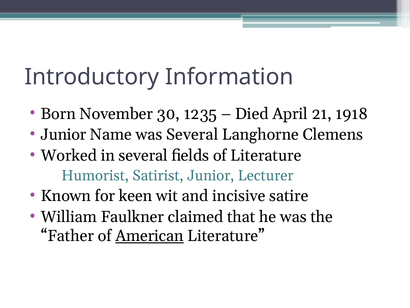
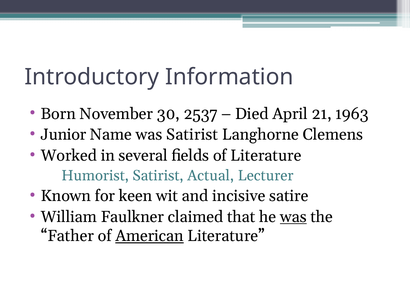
1235: 1235 -> 2537 (201, 114)
1918: 1918 -> 1963 (352, 114)
was Several: Several -> Satirist (192, 134)
Satirist Junior: Junior -> Actual (211, 175)
was underline: none -> present (293, 216)
